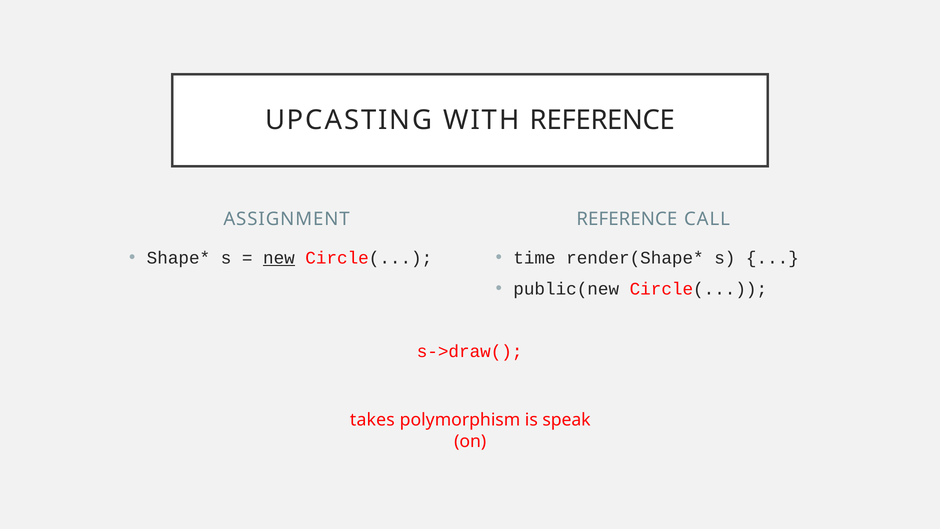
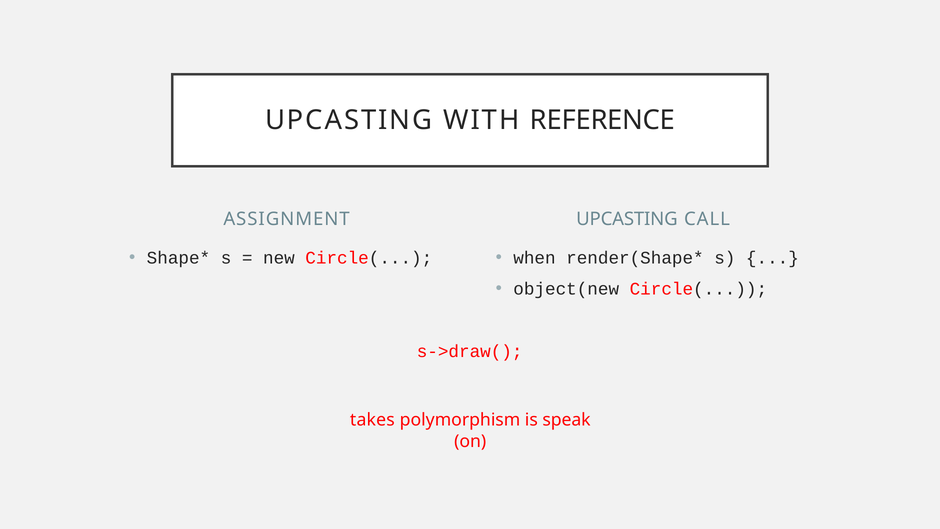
REFERENCE: REFERENCE -> UPCASTING (627, 219)
new underline: present -> none (279, 258)
time: time -> when (534, 258)
public(new: public(new -> object(new (566, 289)
